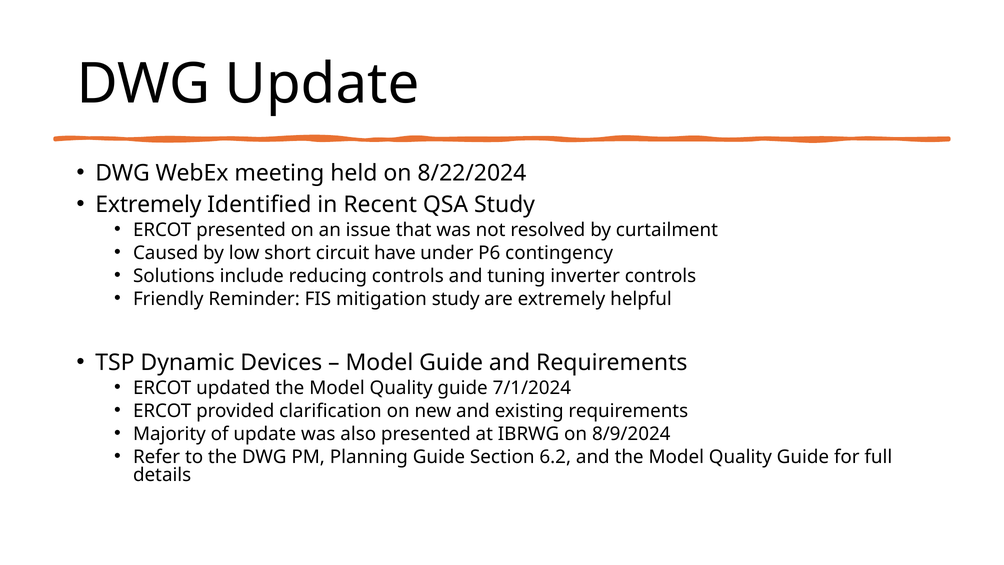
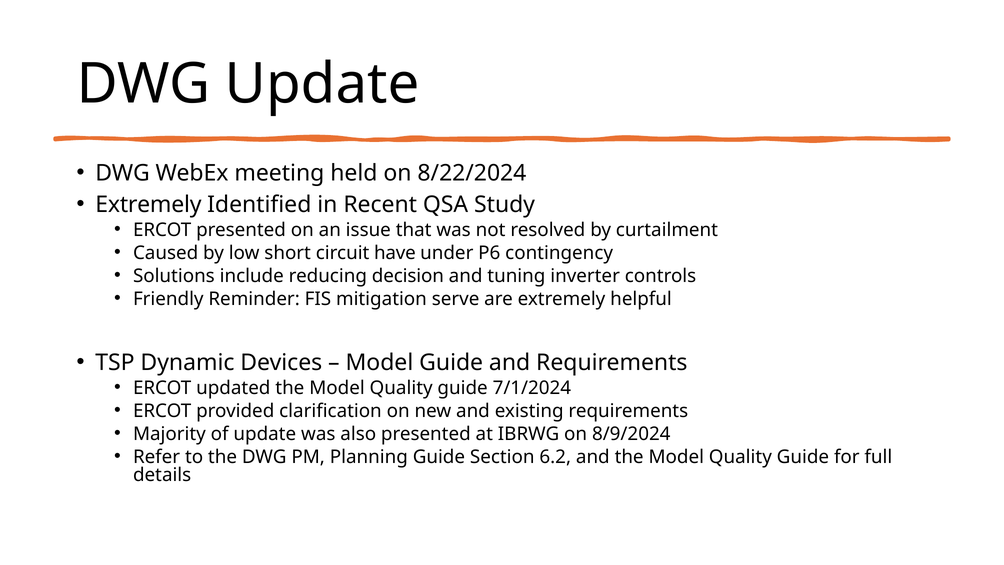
reducing controls: controls -> decision (408, 276)
mitigation study: study -> serve (456, 299)
